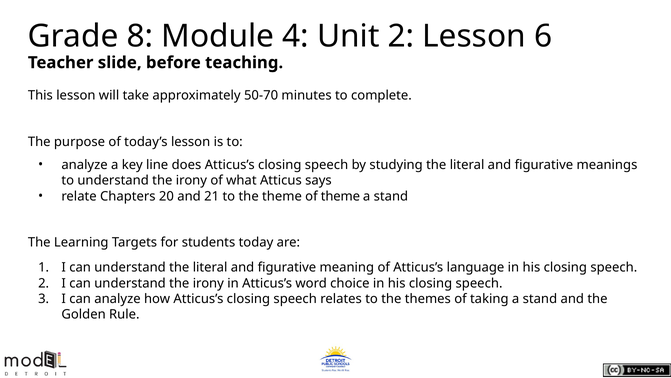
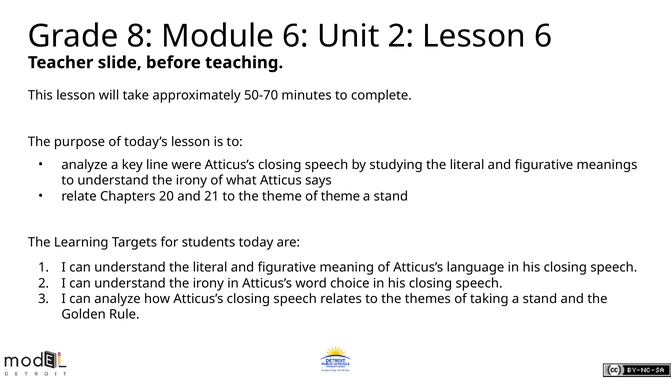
Module 4: 4 -> 6 (296, 36)
does: does -> were (187, 165)
